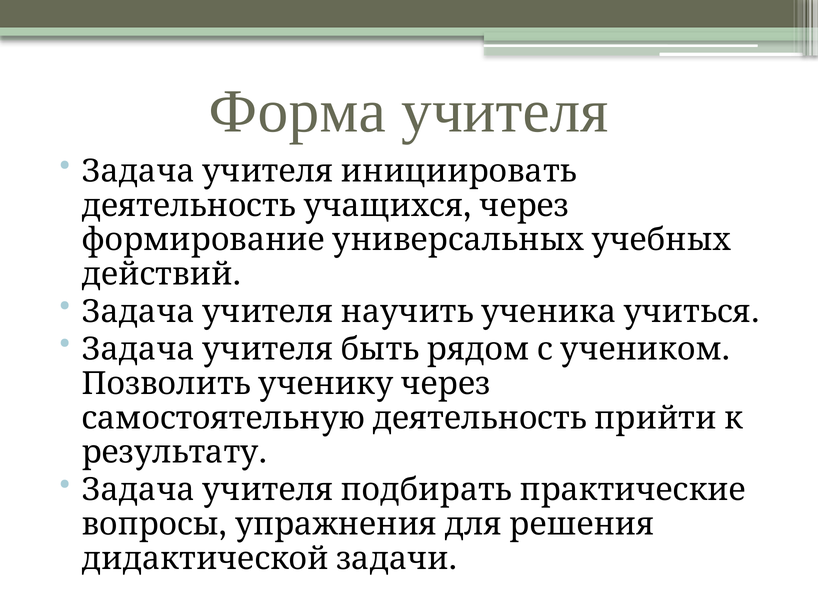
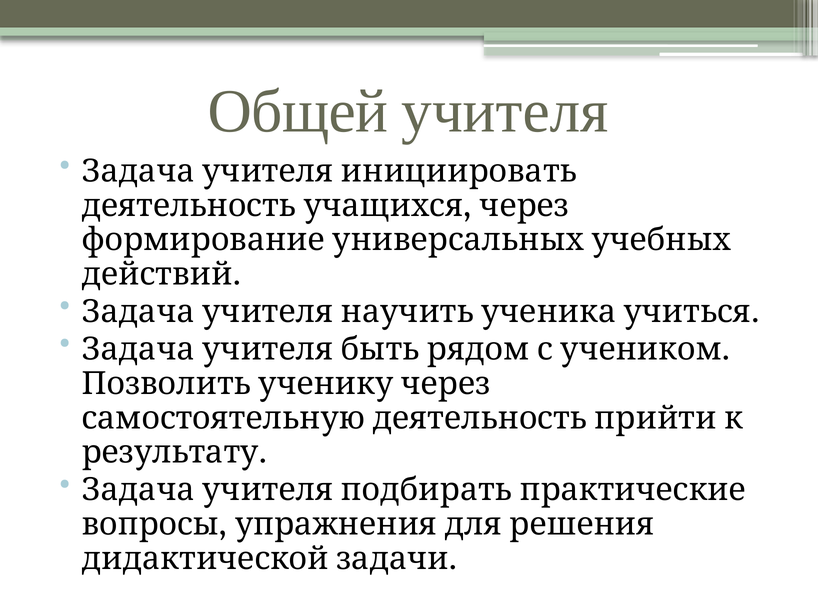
Форма: Форма -> Общей (298, 111)
